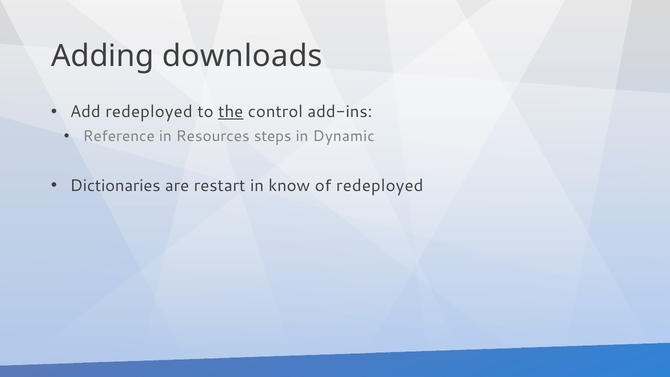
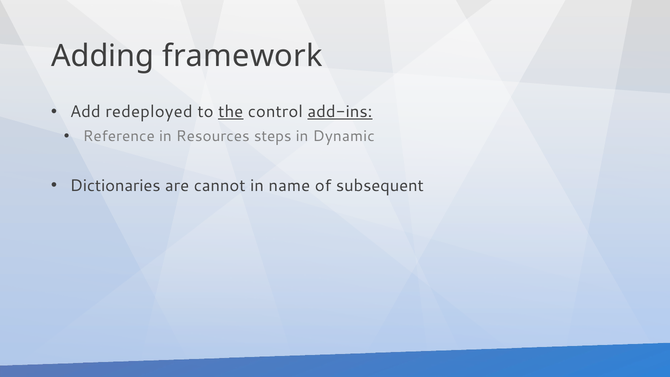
downloads: downloads -> framework (242, 56)
add-ins underline: none -> present (340, 112)
restart: restart -> cannot (220, 185)
know: know -> name (289, 185)
of redeployed: redeployed -> subsequent (380, 185)
